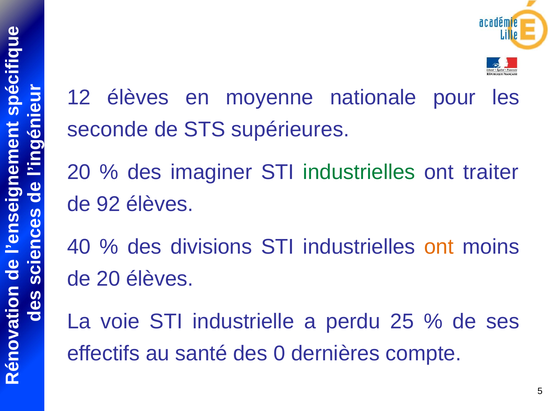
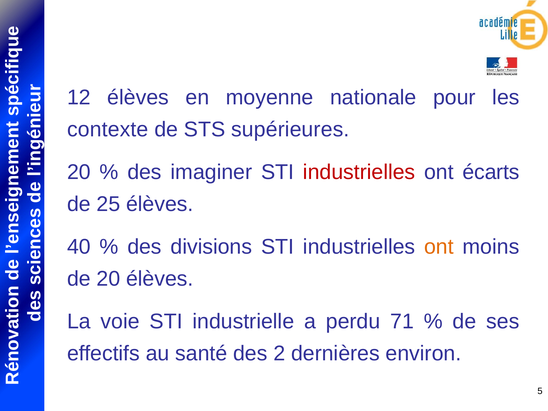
seconde: seconde -> contexte (108, 130)
industrielles colour: green -> red (359, 172)
traiter: traiter -> écarts (491, 172)
92: 92 -> 25 (108, 204)
25: 25 -> 71 (402, 321)
0: 0 -> 2 (279, 353)
compte: compte -> environ (423, 353)
